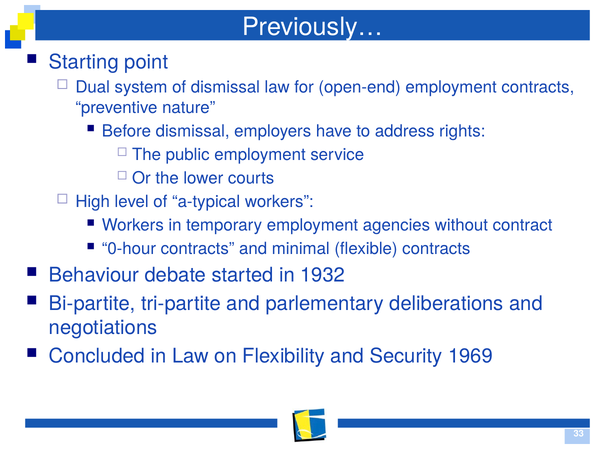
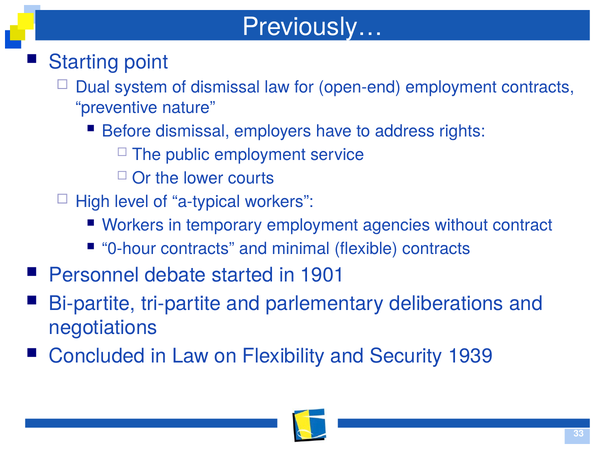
Behaviour: Behaviour -> Personnel (94, 275)
1932: 1932 -> 1901 (323, 275)
1969: 1969 -> 1939 (470, 356)
